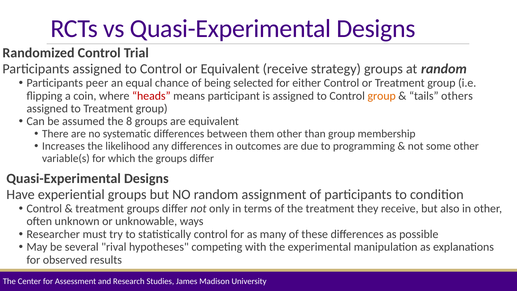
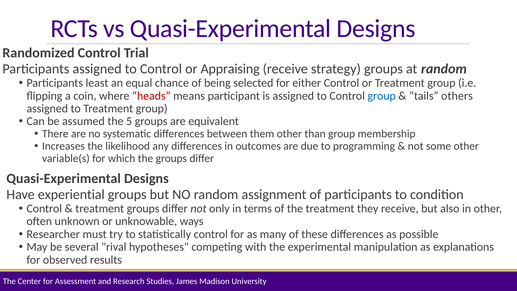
or Equivalent: Equivalent -> Appraising (230, 69)
peer: peer -> least (97, 83)
group colour: orange -> blue (382, 96)
8: 8 -> 5 (129, 121)
